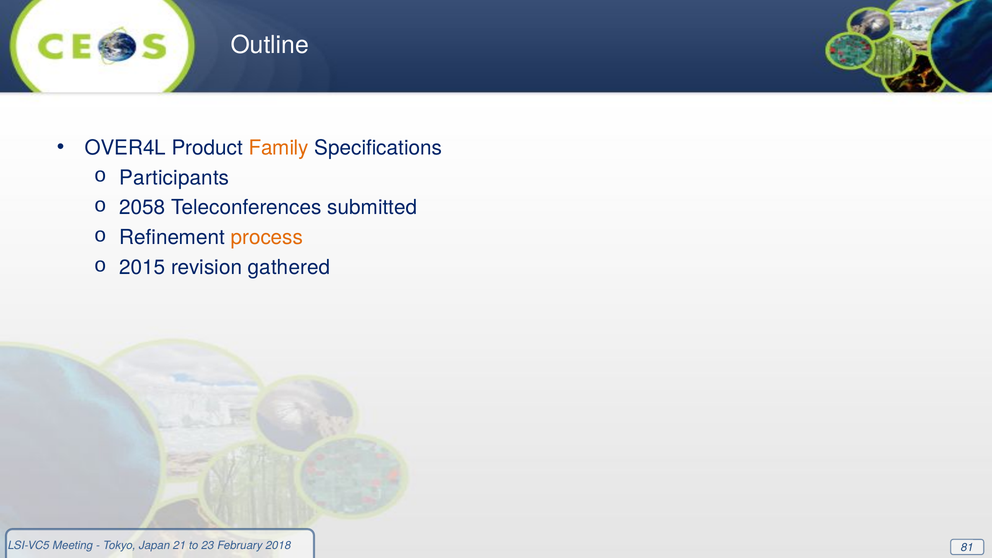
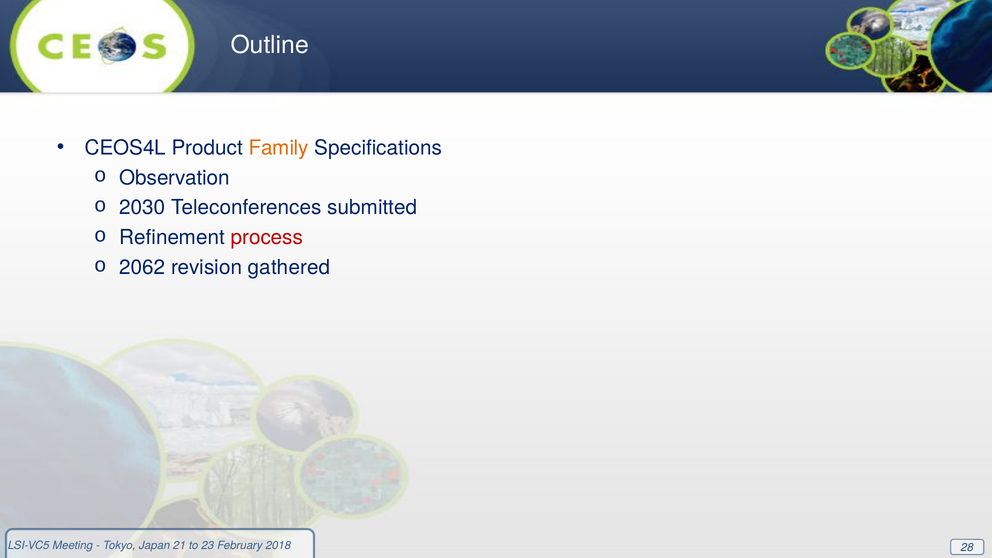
OVER4L: OVER4L -> CEOS4L (125, 148)
Participants: Participants -> Observation (175, 178)
2058: 2058 -> 2030 (142, 208)
process colour: orange -> red (267, 238)
2015: 2015 -> 2062 (142, 268)
81: 81 -> 28 (967, 548)
